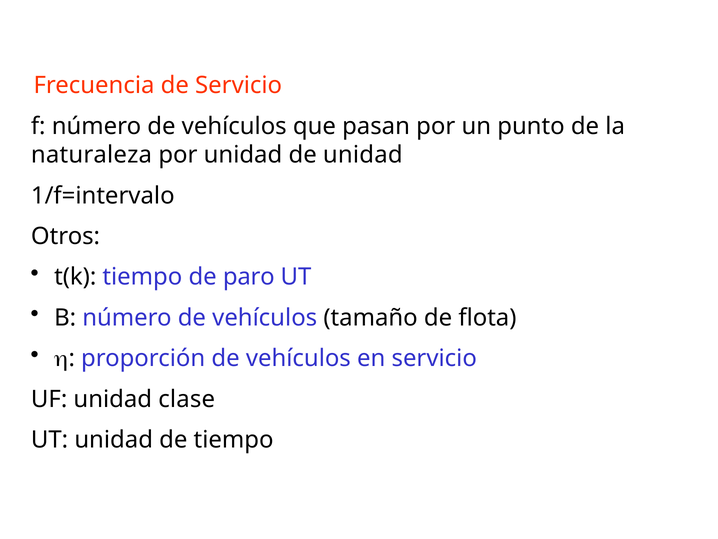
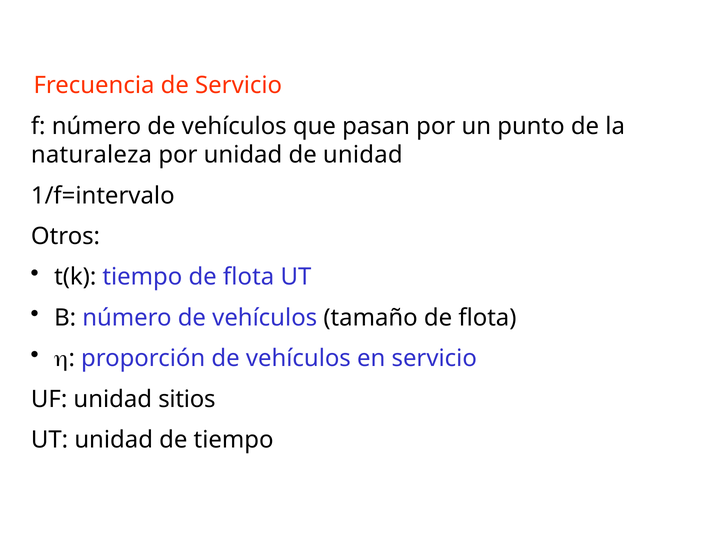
tiempo de paro: paro -> flota (249, 277)
clase: clase -> sitios (187, 399)
